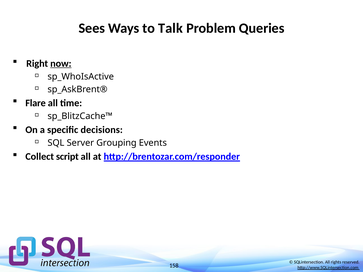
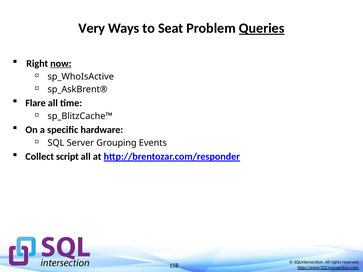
Sees: Sees -> Very (92, 28)
Talk: Talk -> Seat (171, 28)
Queries underline: none -> present (262, 28)
decisions: decisions -> hardware (102, 130)
